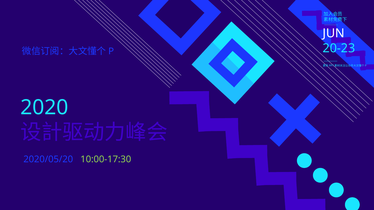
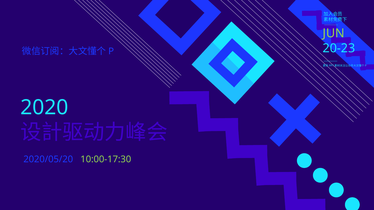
JUN colour: white -> light green (334, 33)
